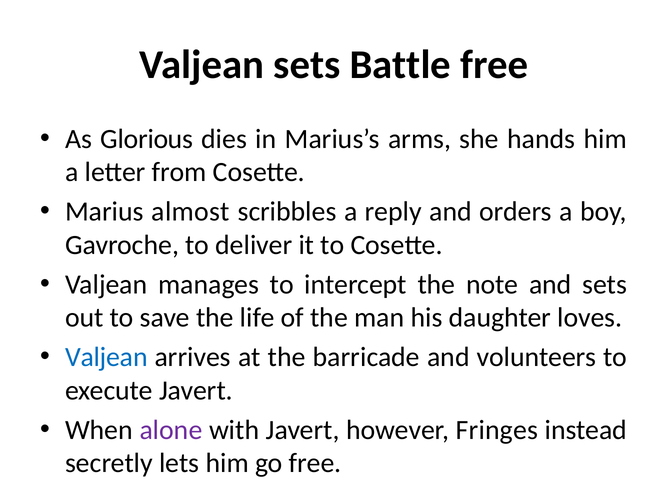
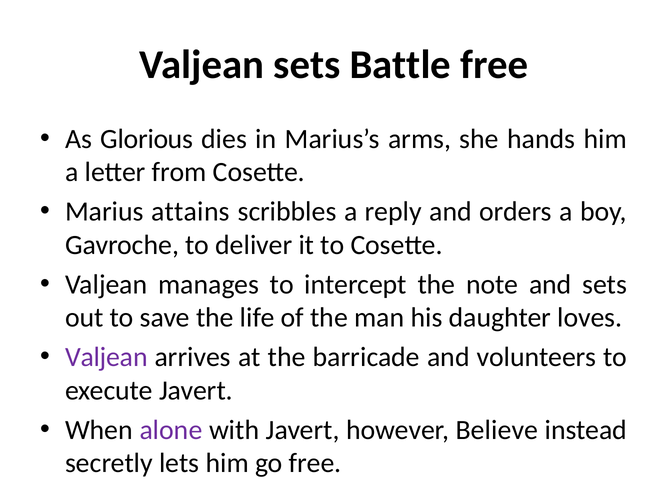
almost: almost -> attains (191, 212)
Valjean colour: blue -> purple (106, 357)
Fringes: Fringes -> Believe (497, 430)
